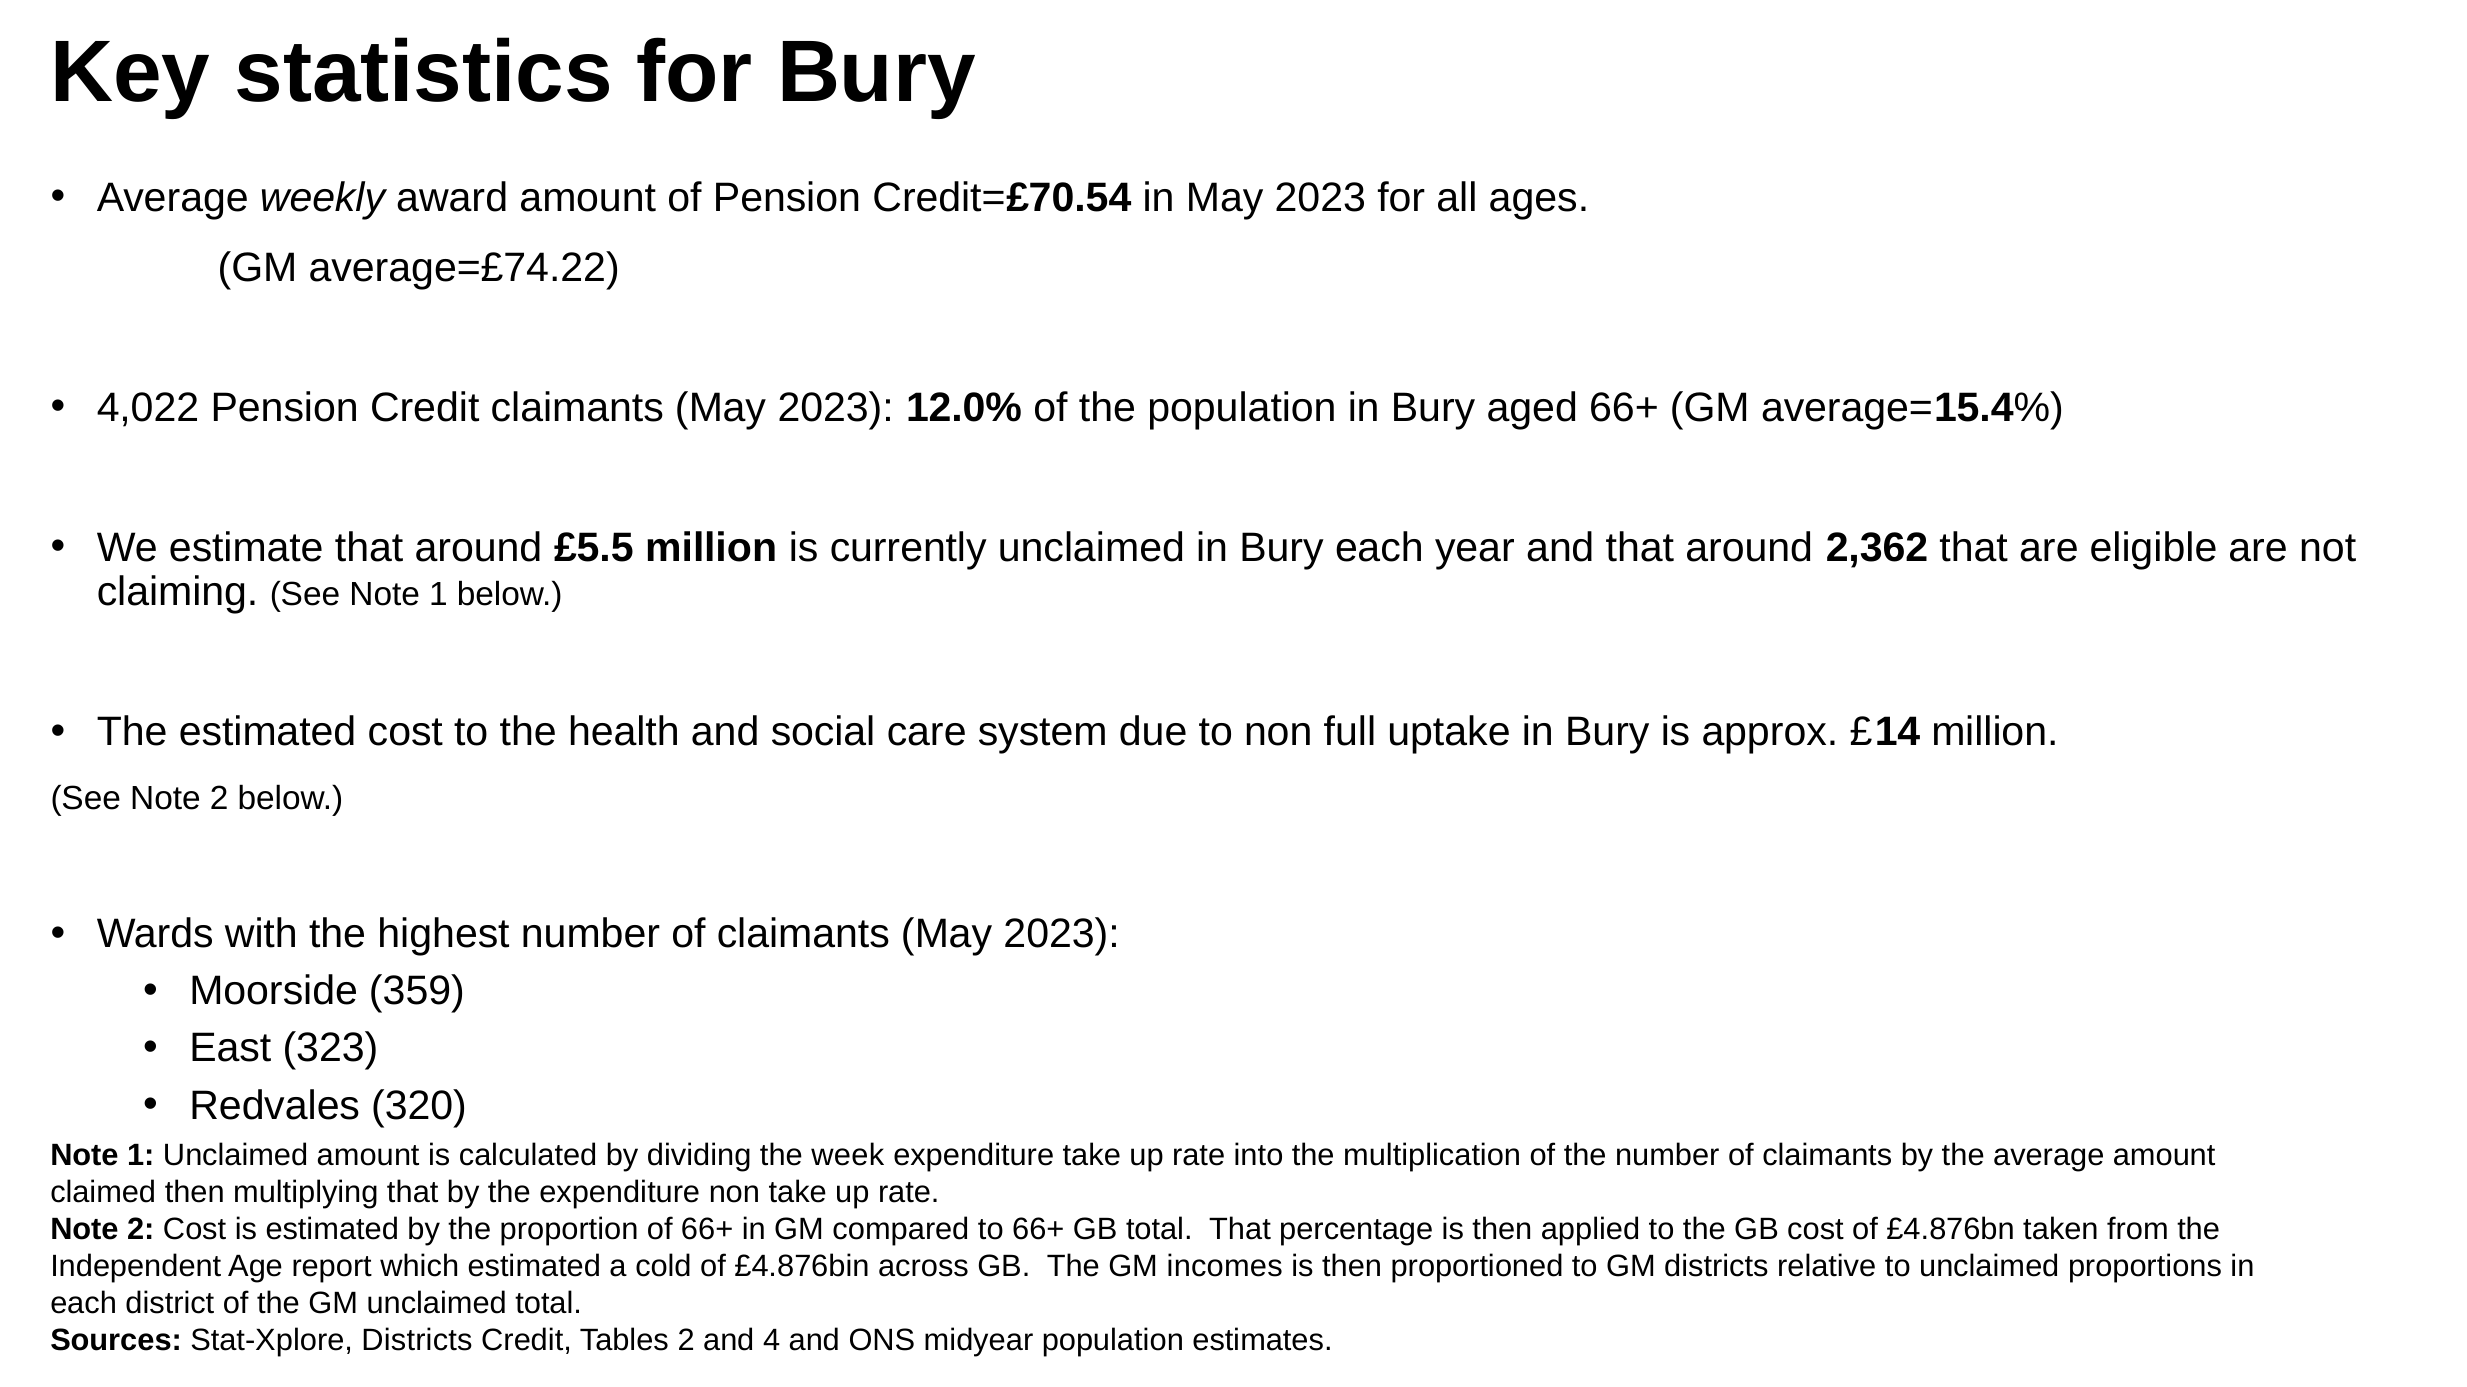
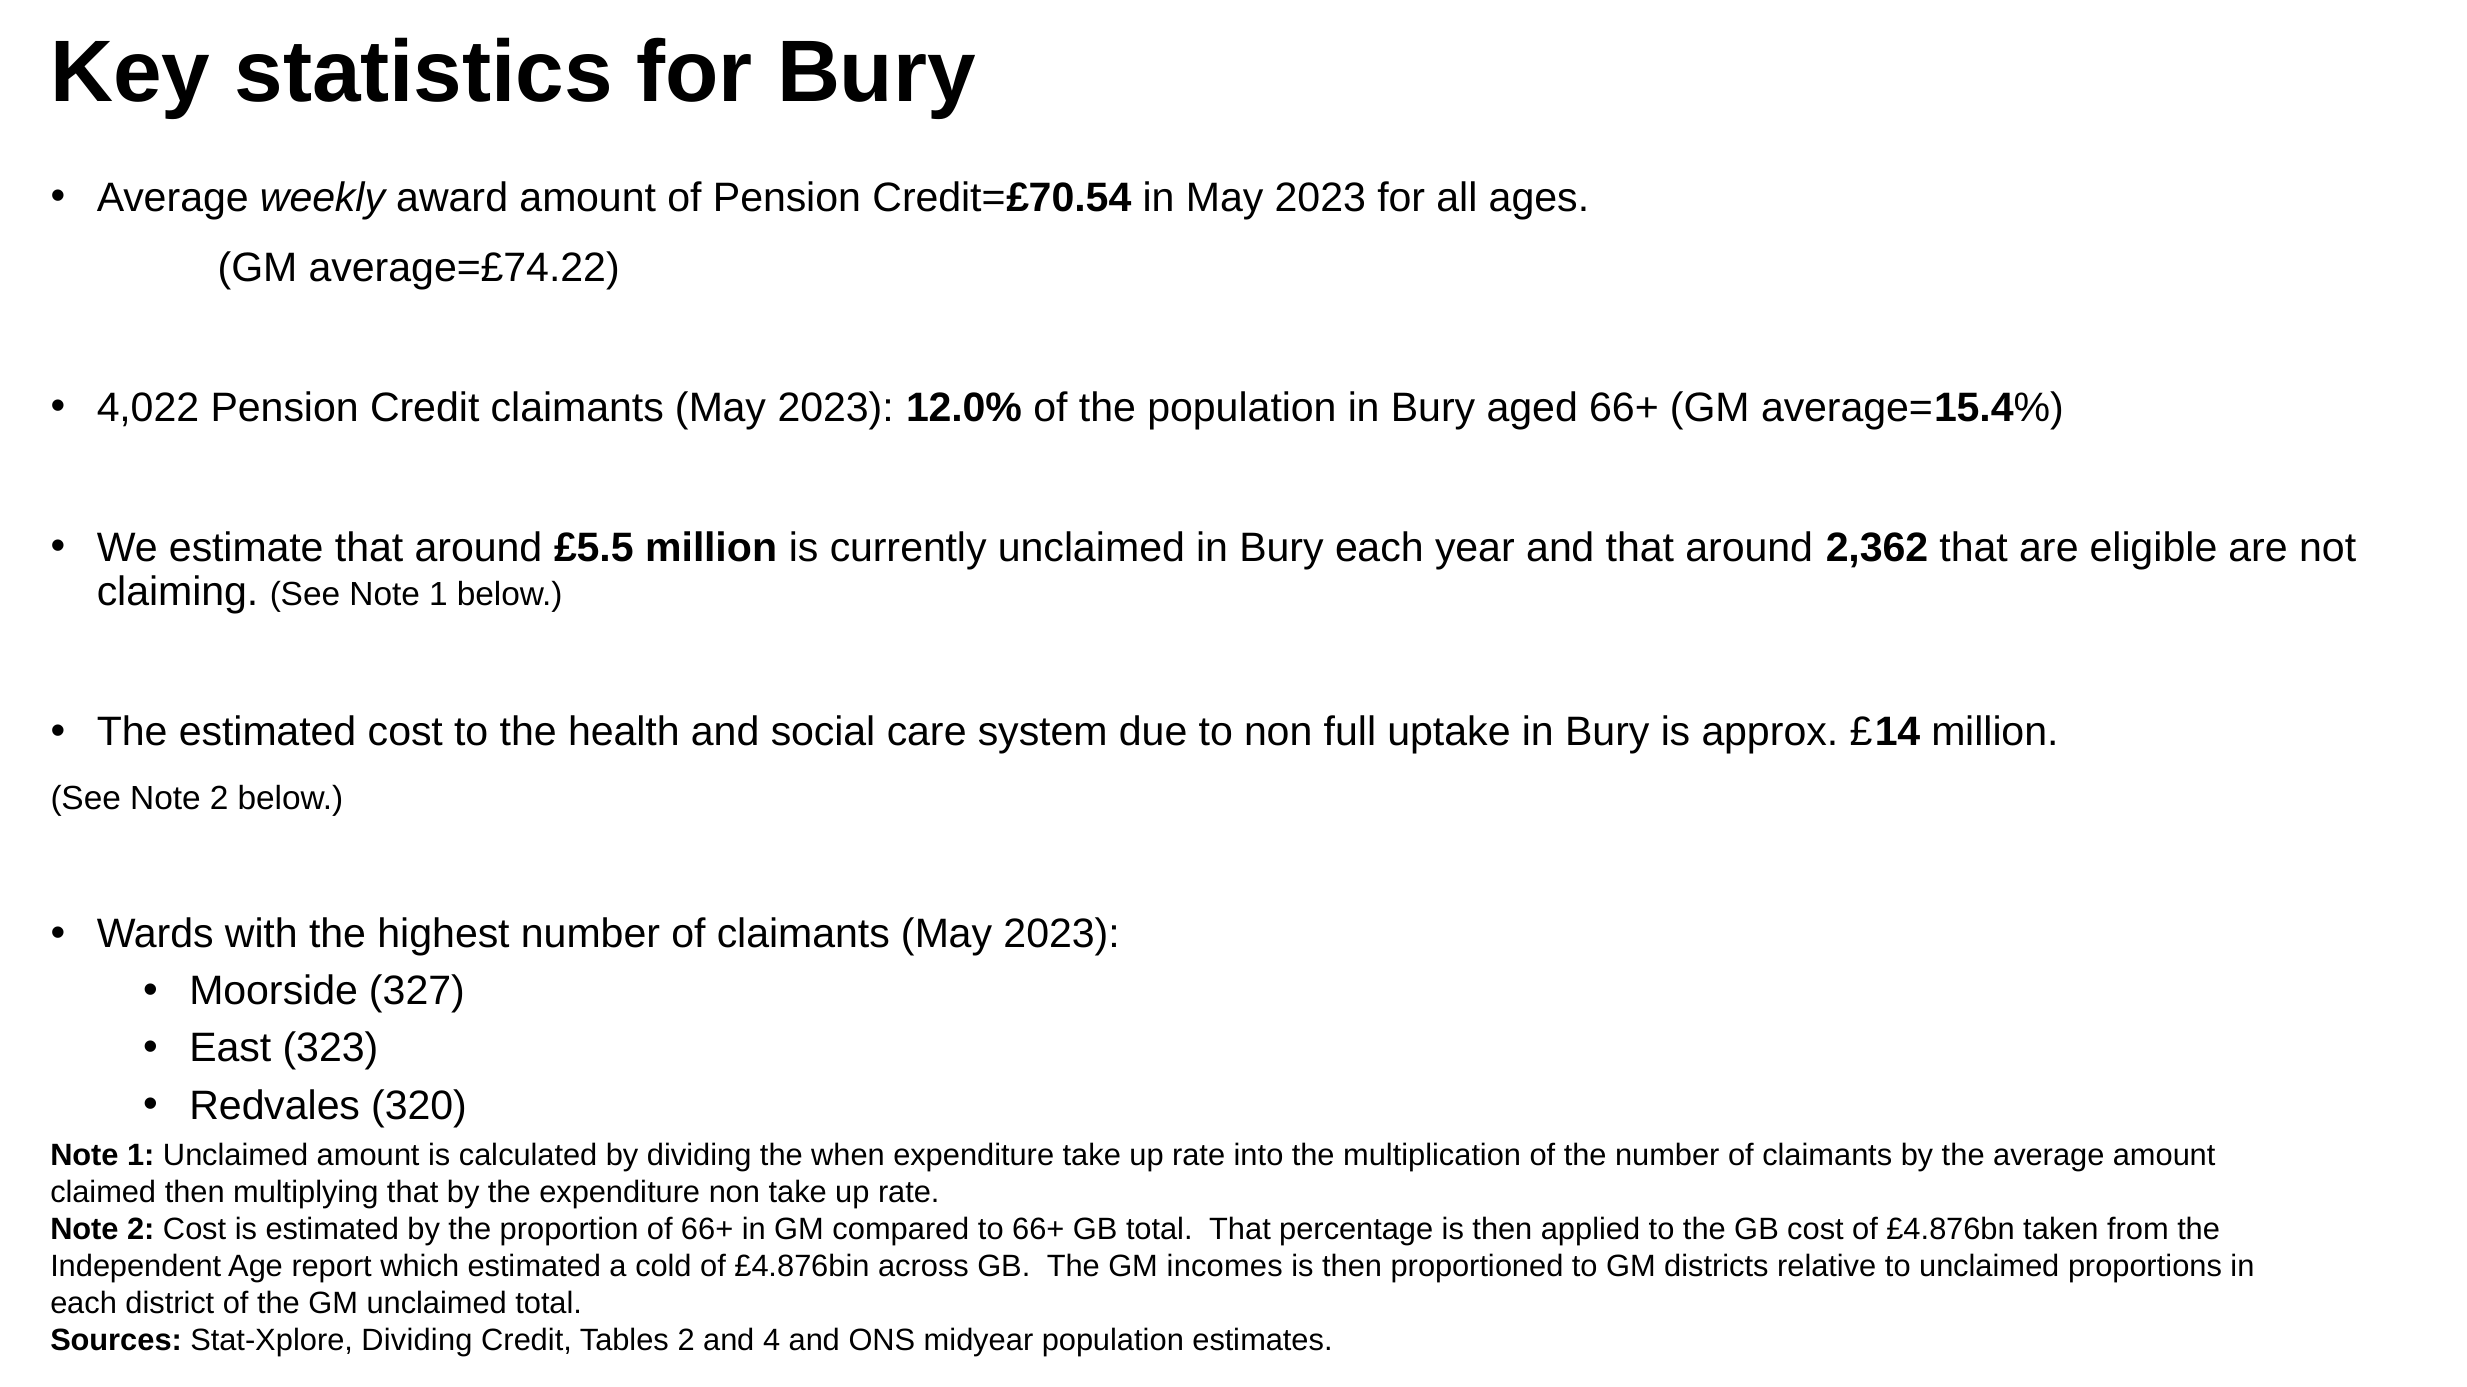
359: 359 -> 327 (417, 992)
week: week -> when (848, 1156)
Stat-Xplore Districts: Districts -> Dividing (417, 1341)
